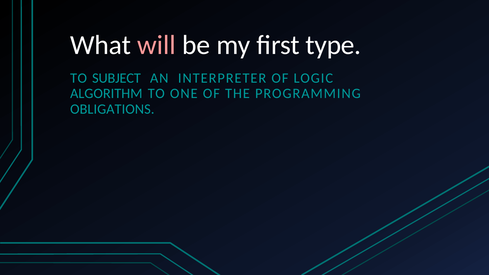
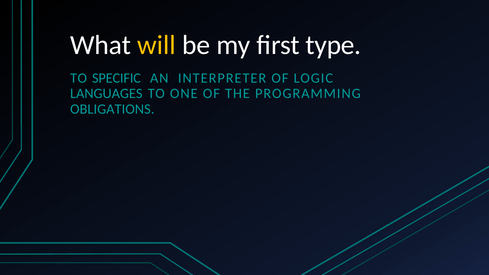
will colour: pink -> yellow (157, 45)
SUBJECT: SUBJECT -> SPECIFIC (116, 78)
ALGORITHM: ALGORITHM -> LANGUAGES (106, 94)
